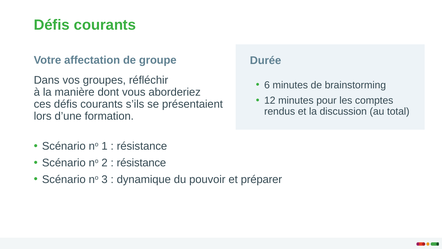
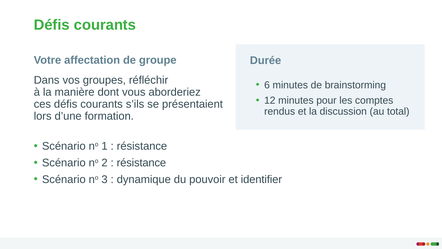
préparer: préparer -> identifier (261, 179)
